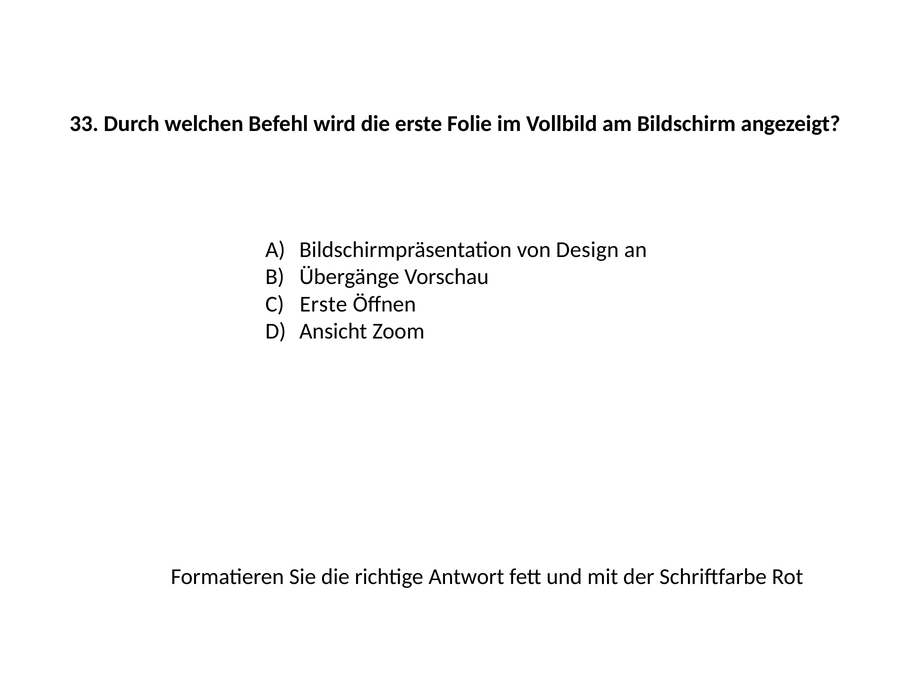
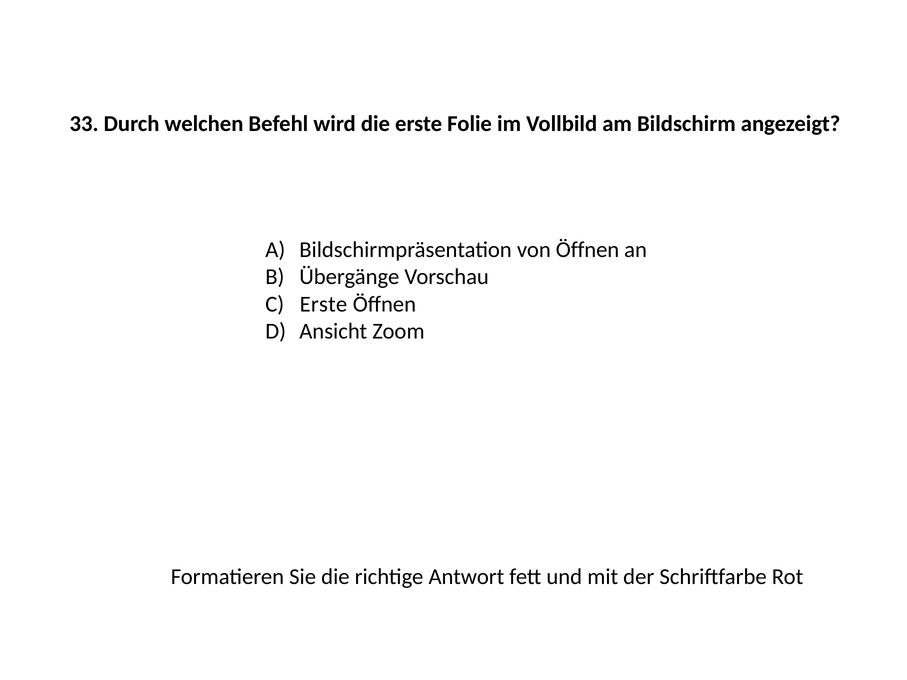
von Design: Design -> Öffnen (588, 250)
